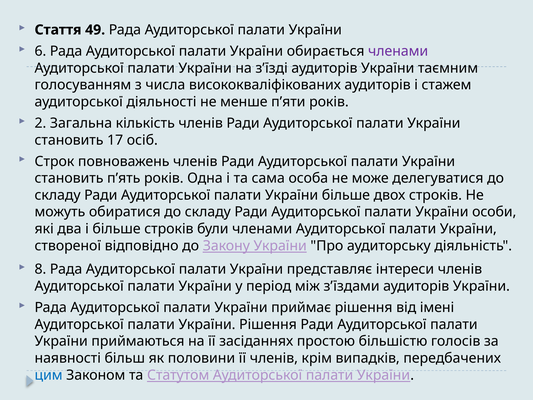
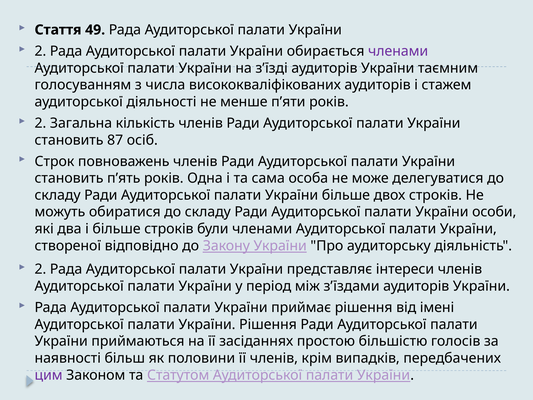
6: 6 -> 2 (40, 51)
17: 17 -> 87 (115, 140)
8: 8 -> 2 (40, 269)
цим colour: blue -> purple (49, 375)
